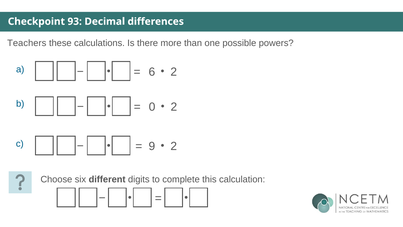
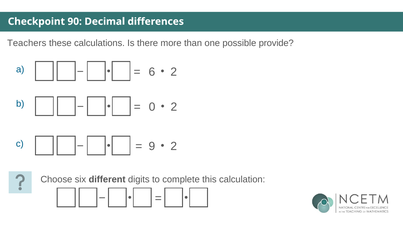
93: 93 -> 90 (75, 21)
powers: powers -> provide (276, 43)
